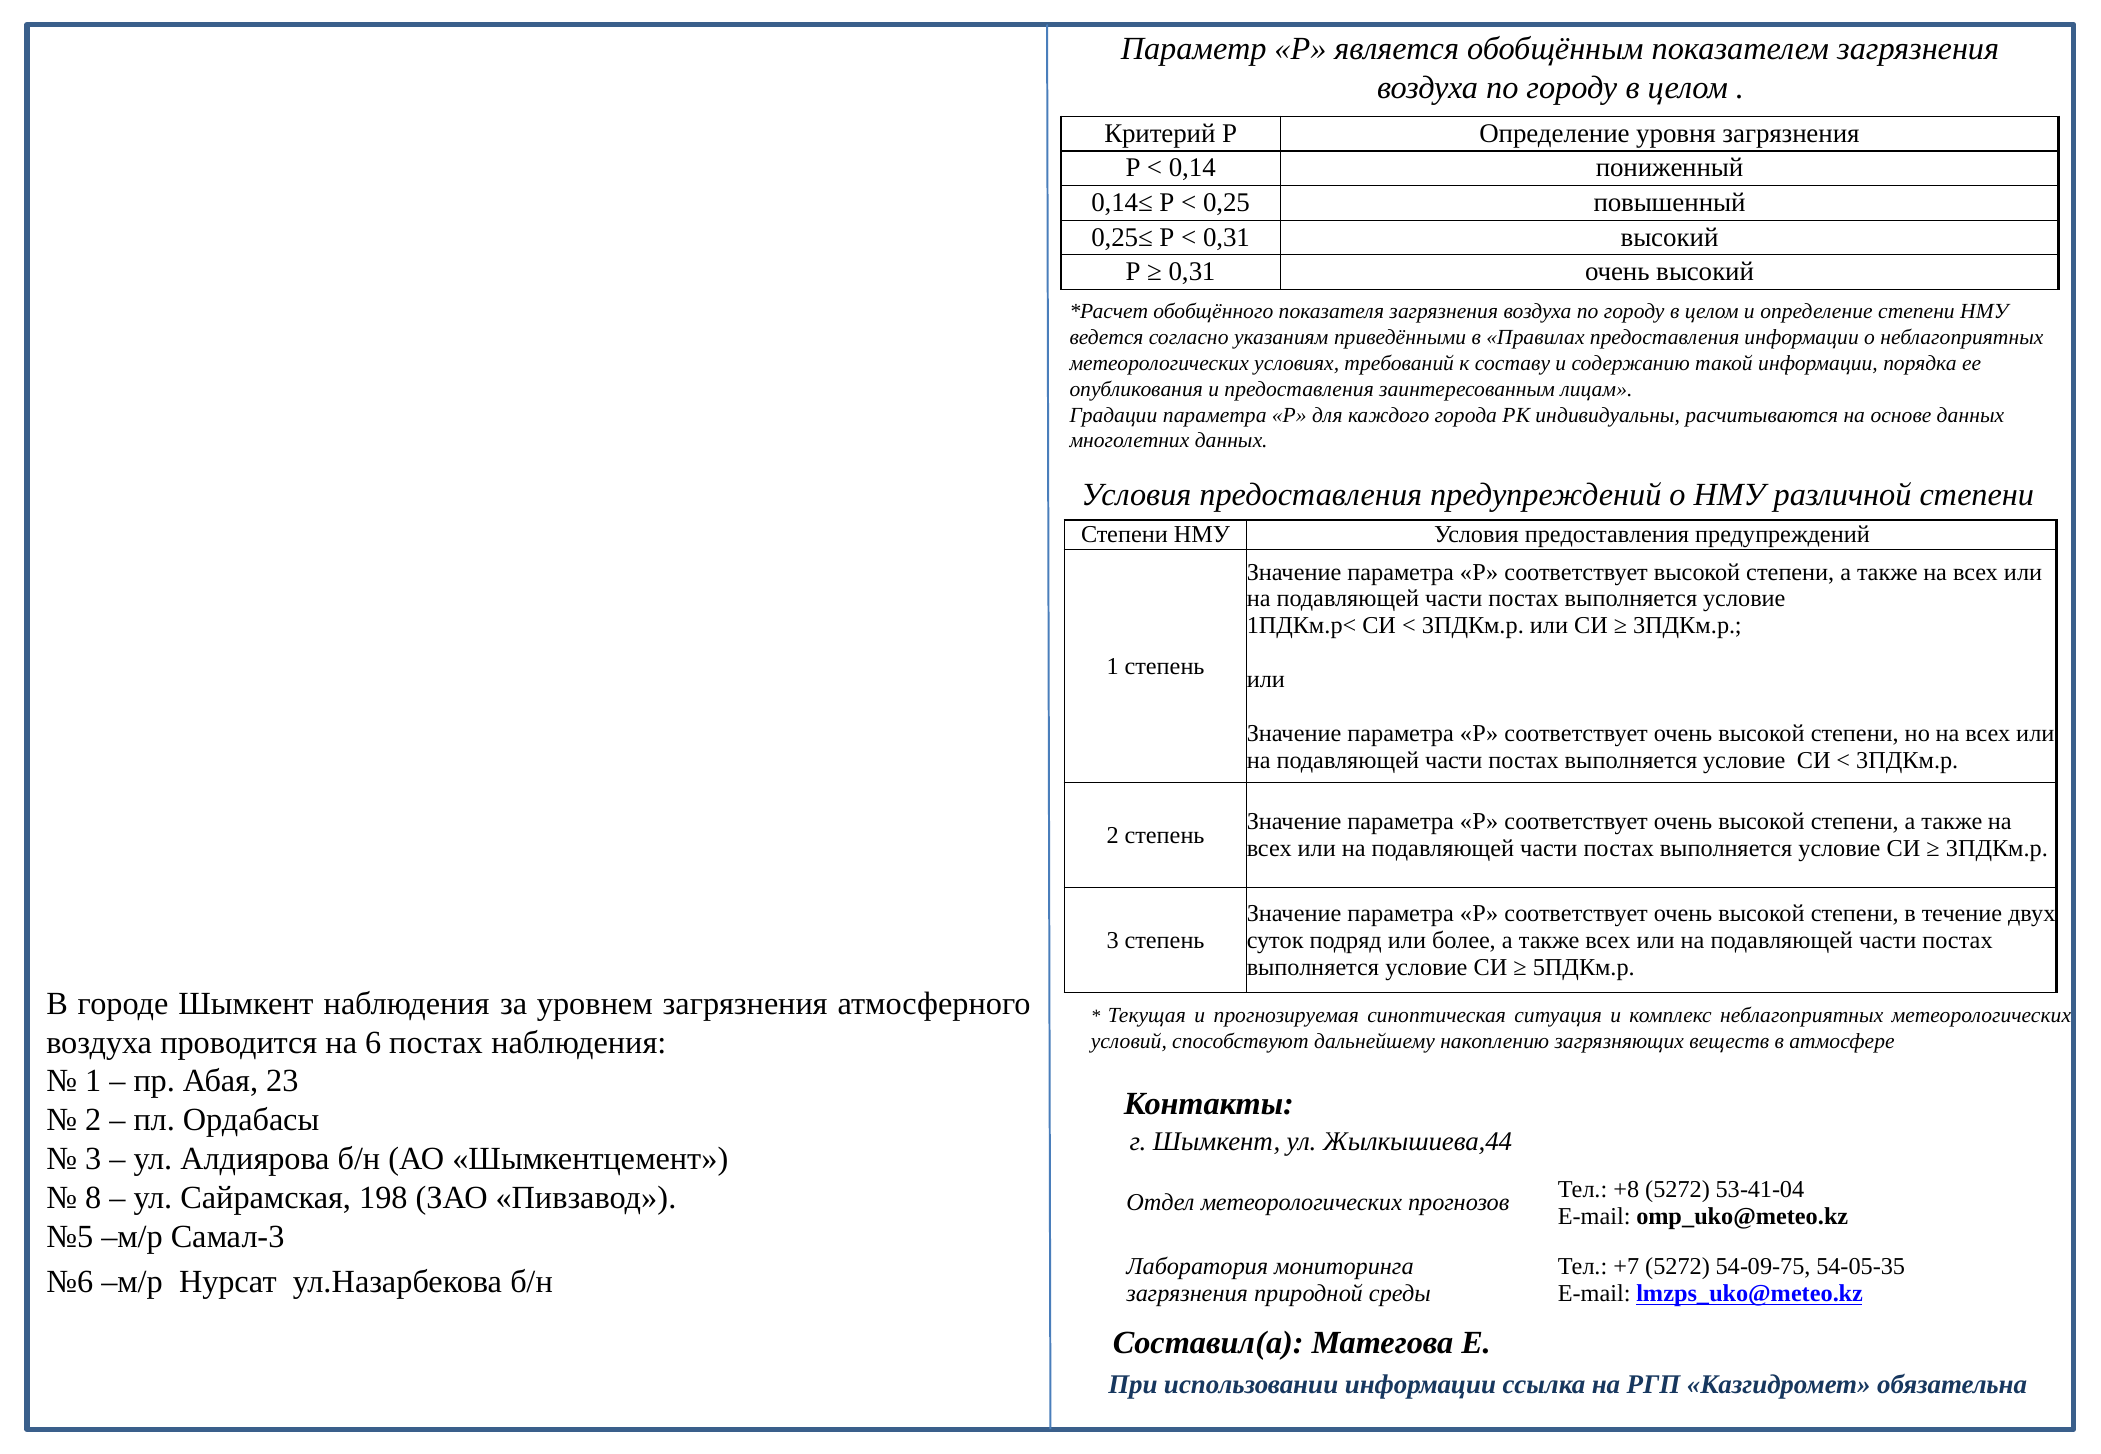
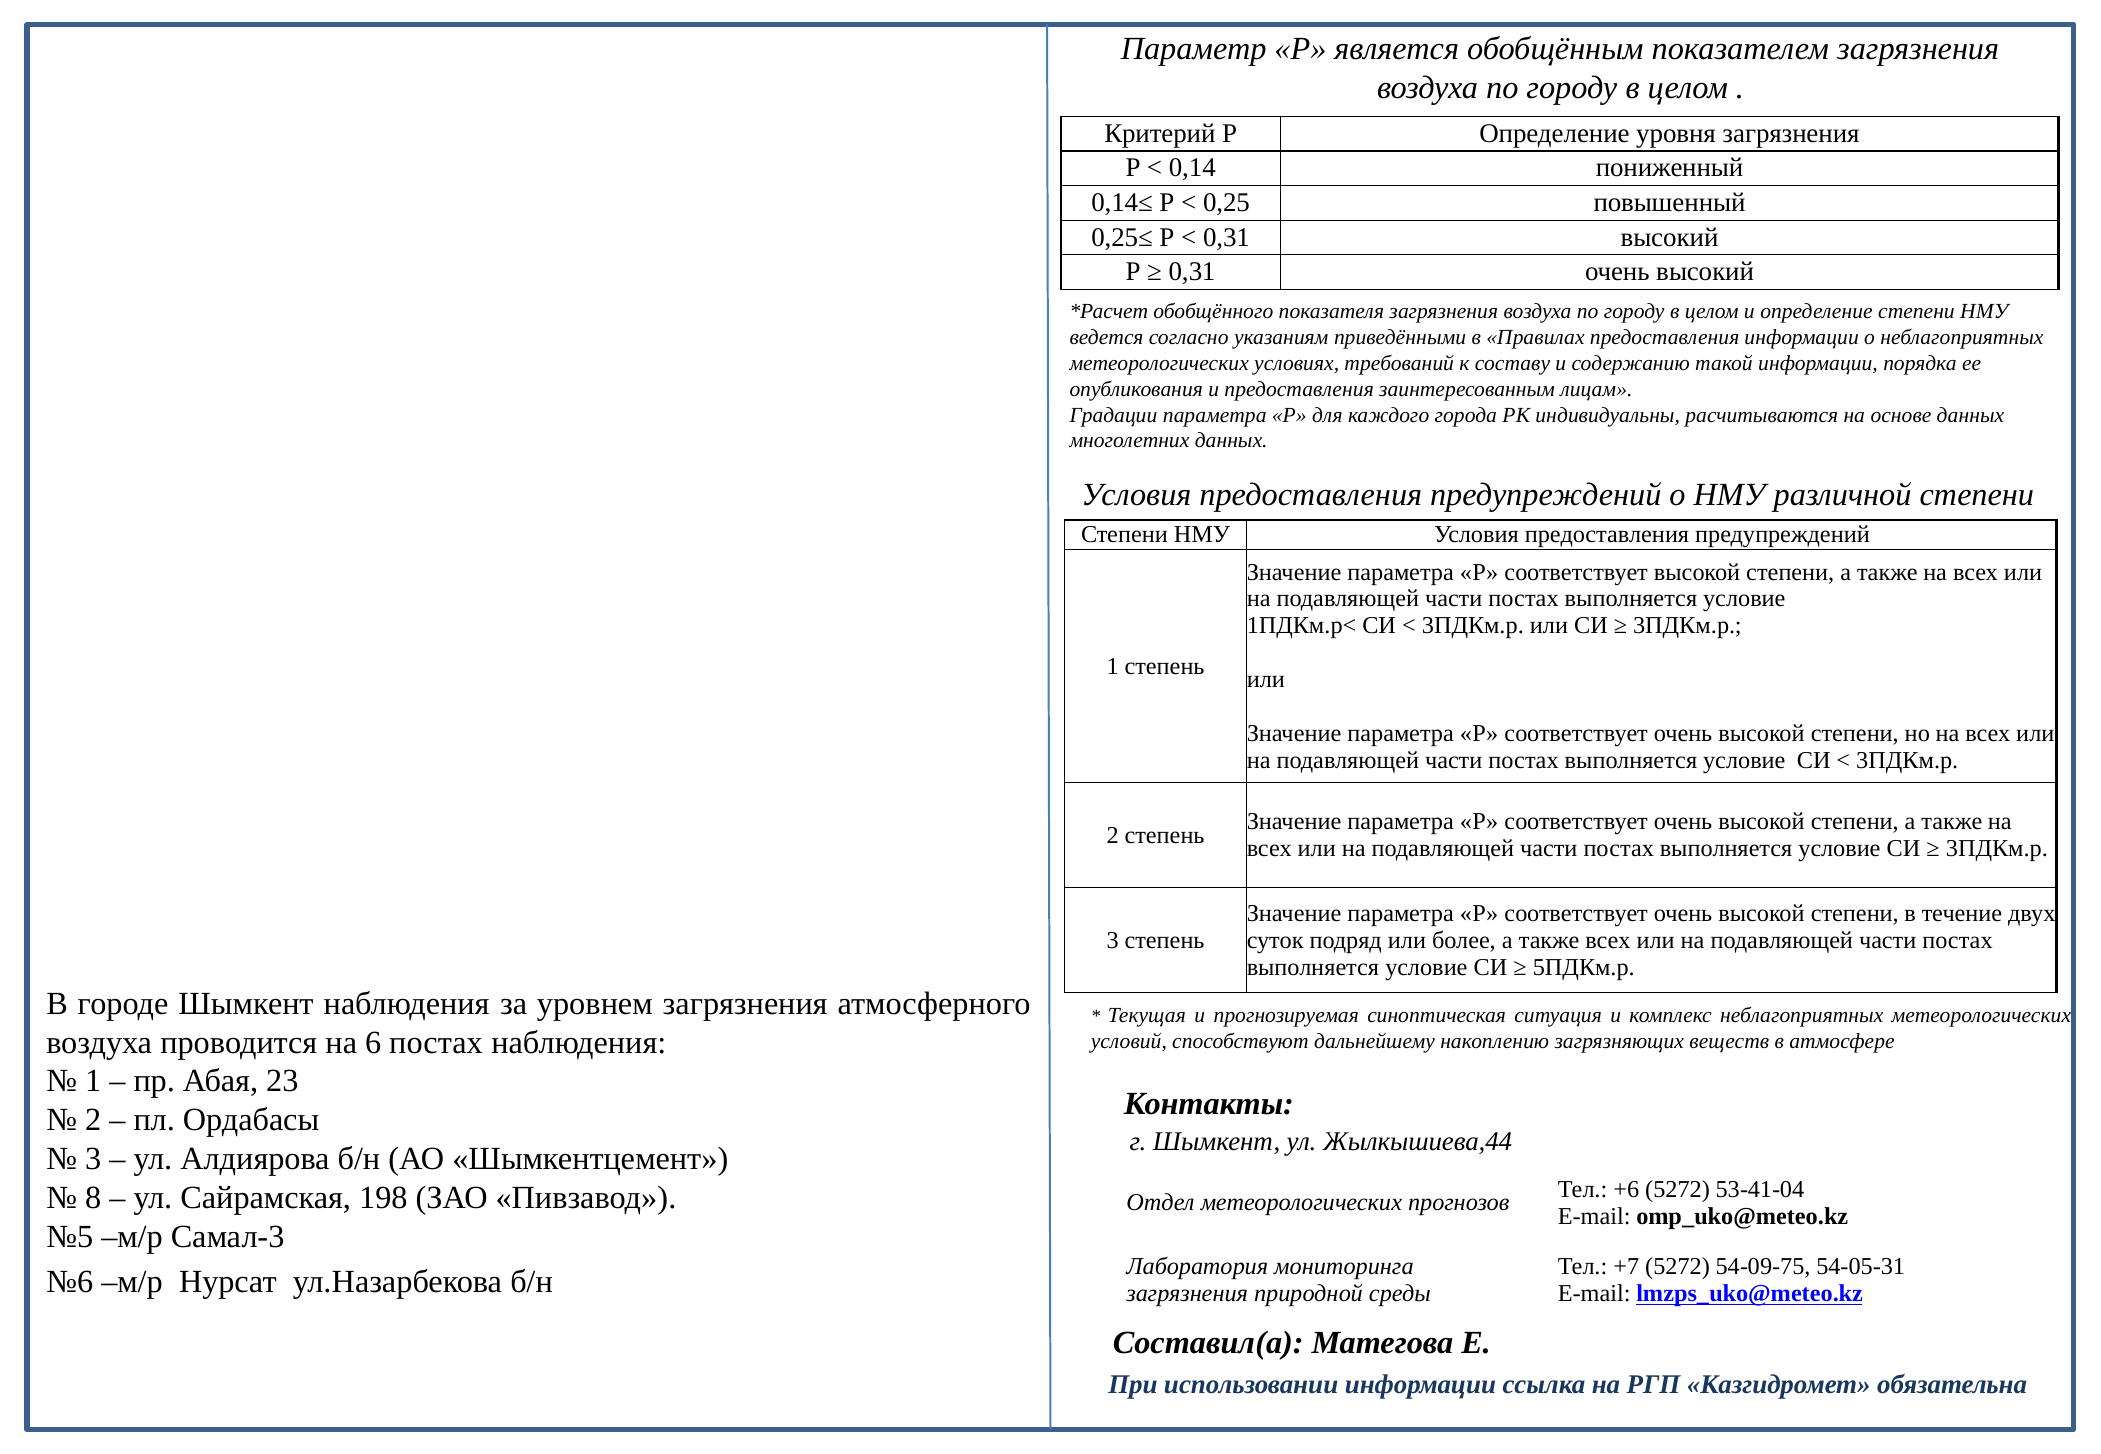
+8: +8 -> +6 (1626, 1190)
54-05-35: 54-05-35 -> 54-05-31 (1861, 1267)
